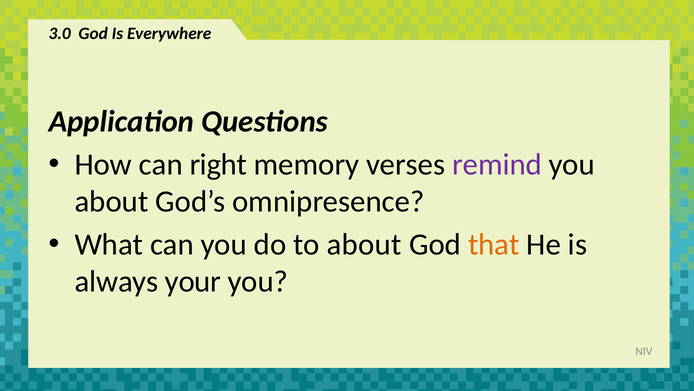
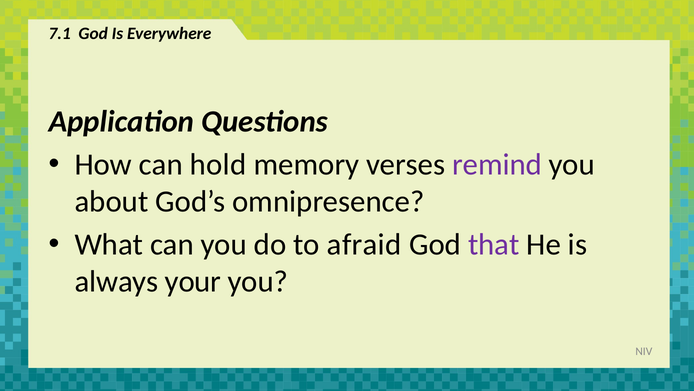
3.0: 3.0 -> 7.1 (60, 34)
right: right -> hold (218, 165)
to about: about -> afraid (364, 245)
that colour: orange -> purple (494, 245)
